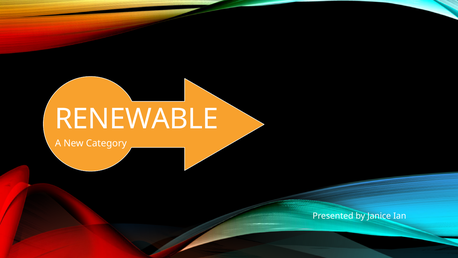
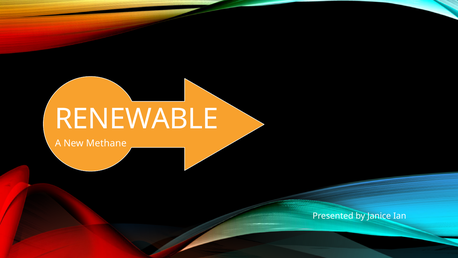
Category: Category -> Methane (106, 143)
